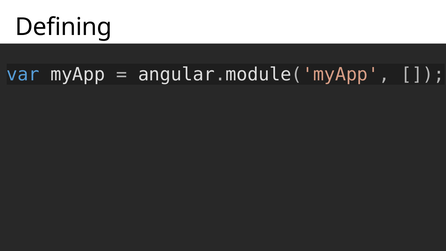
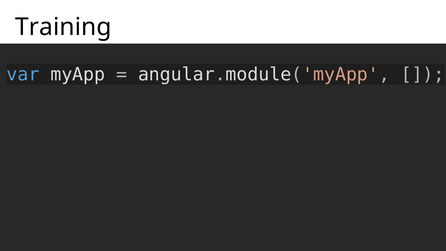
Defining: Defining -> Training (63, 27)
